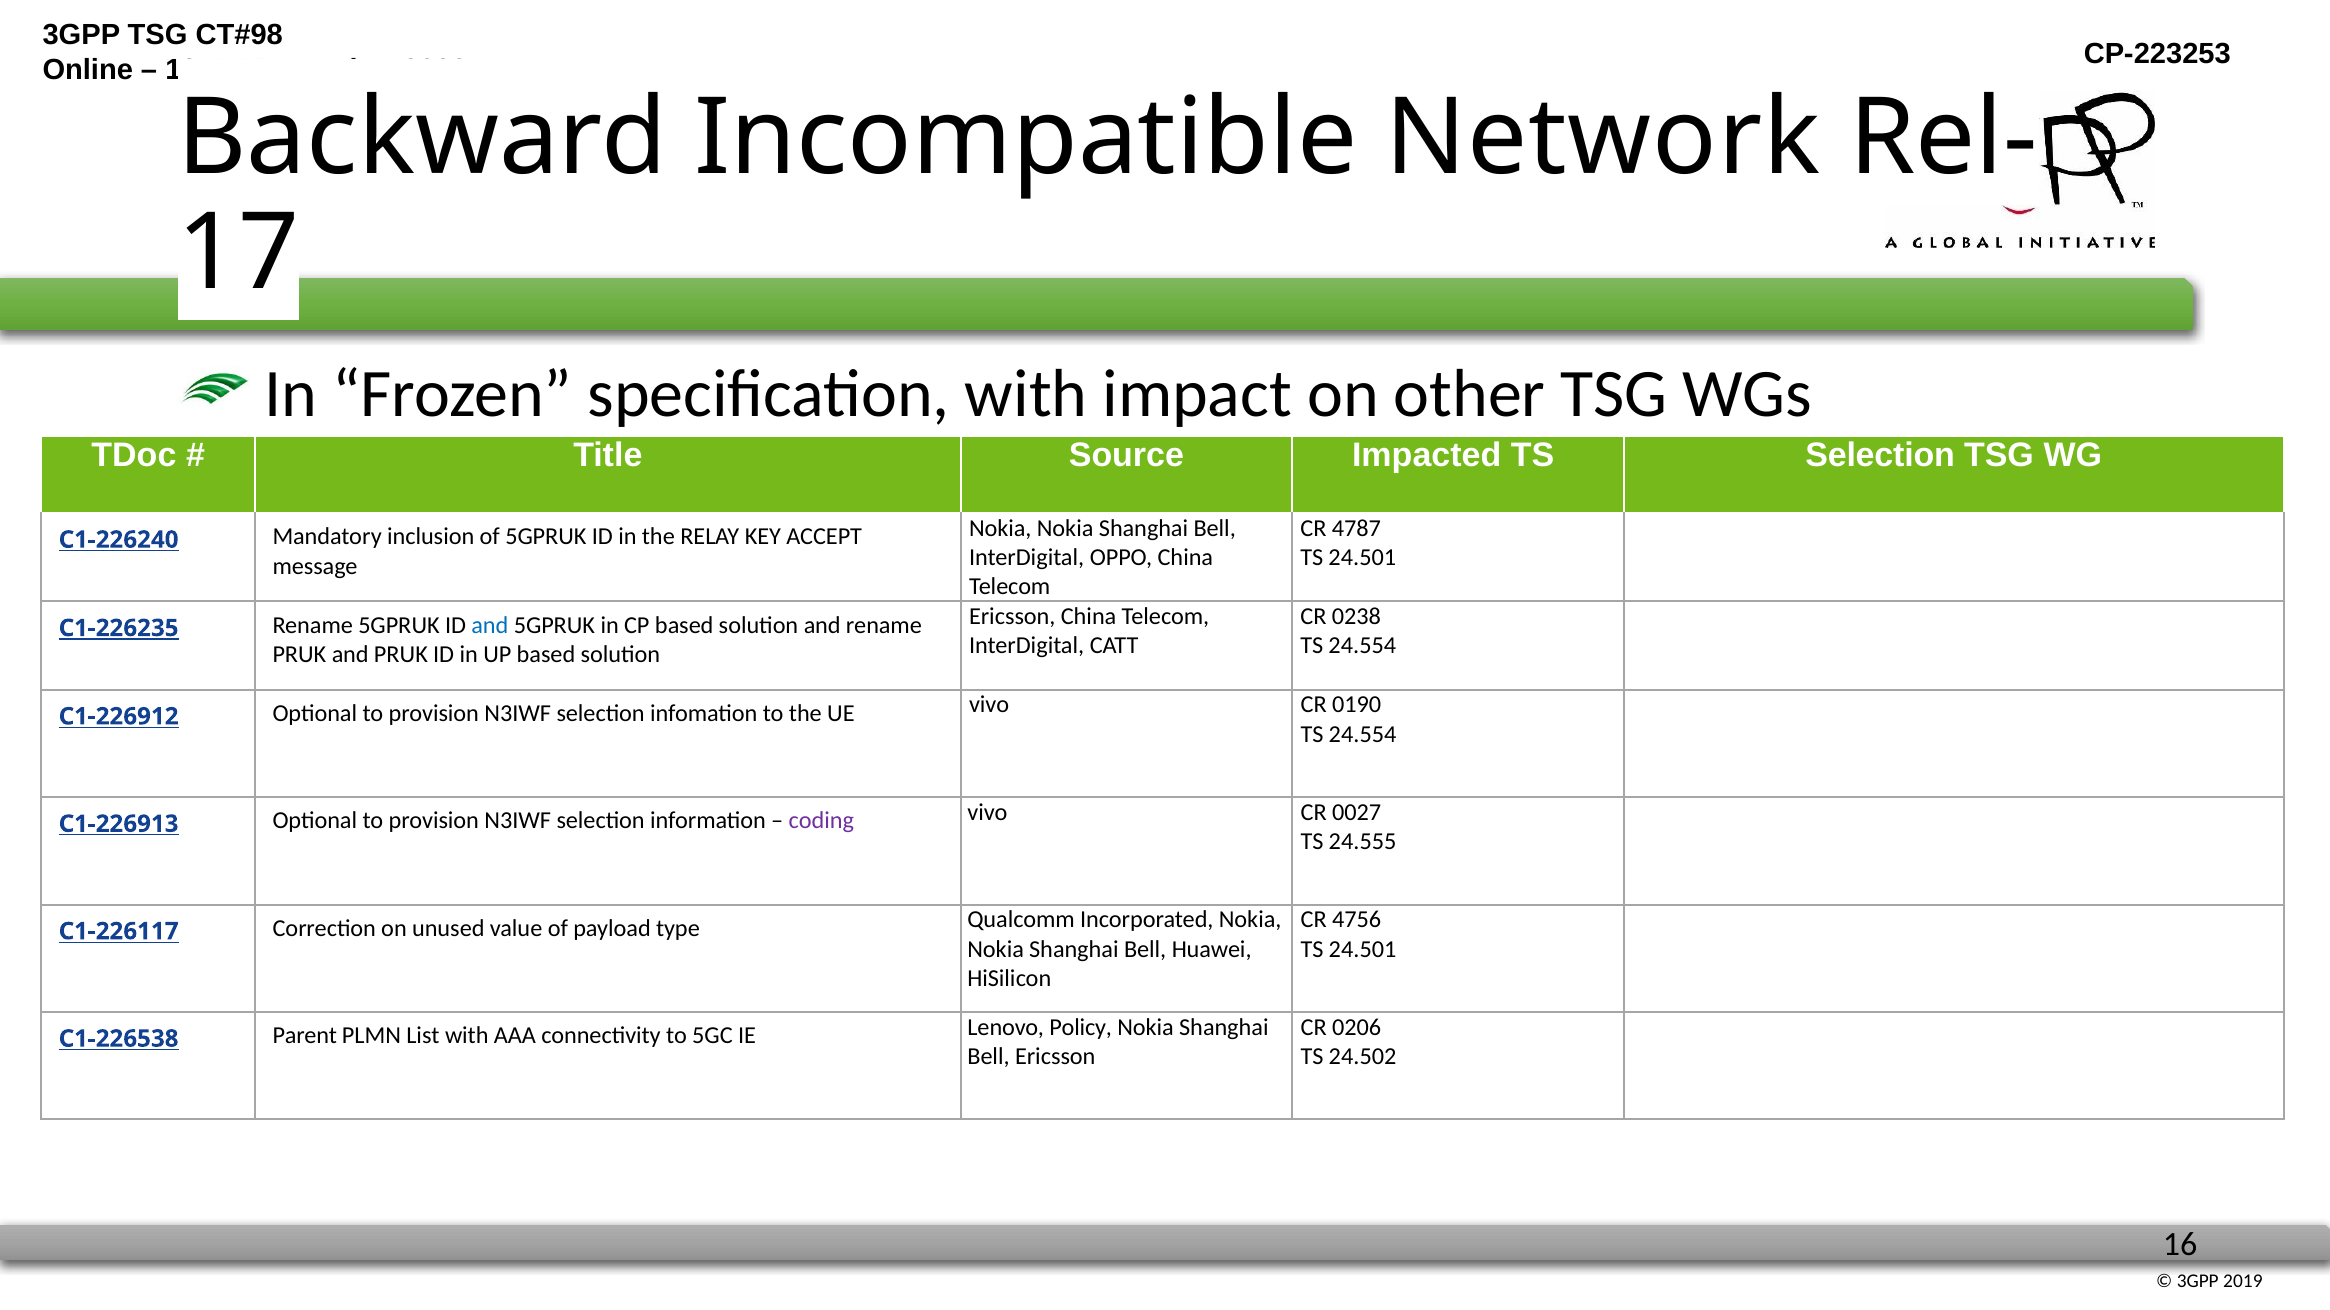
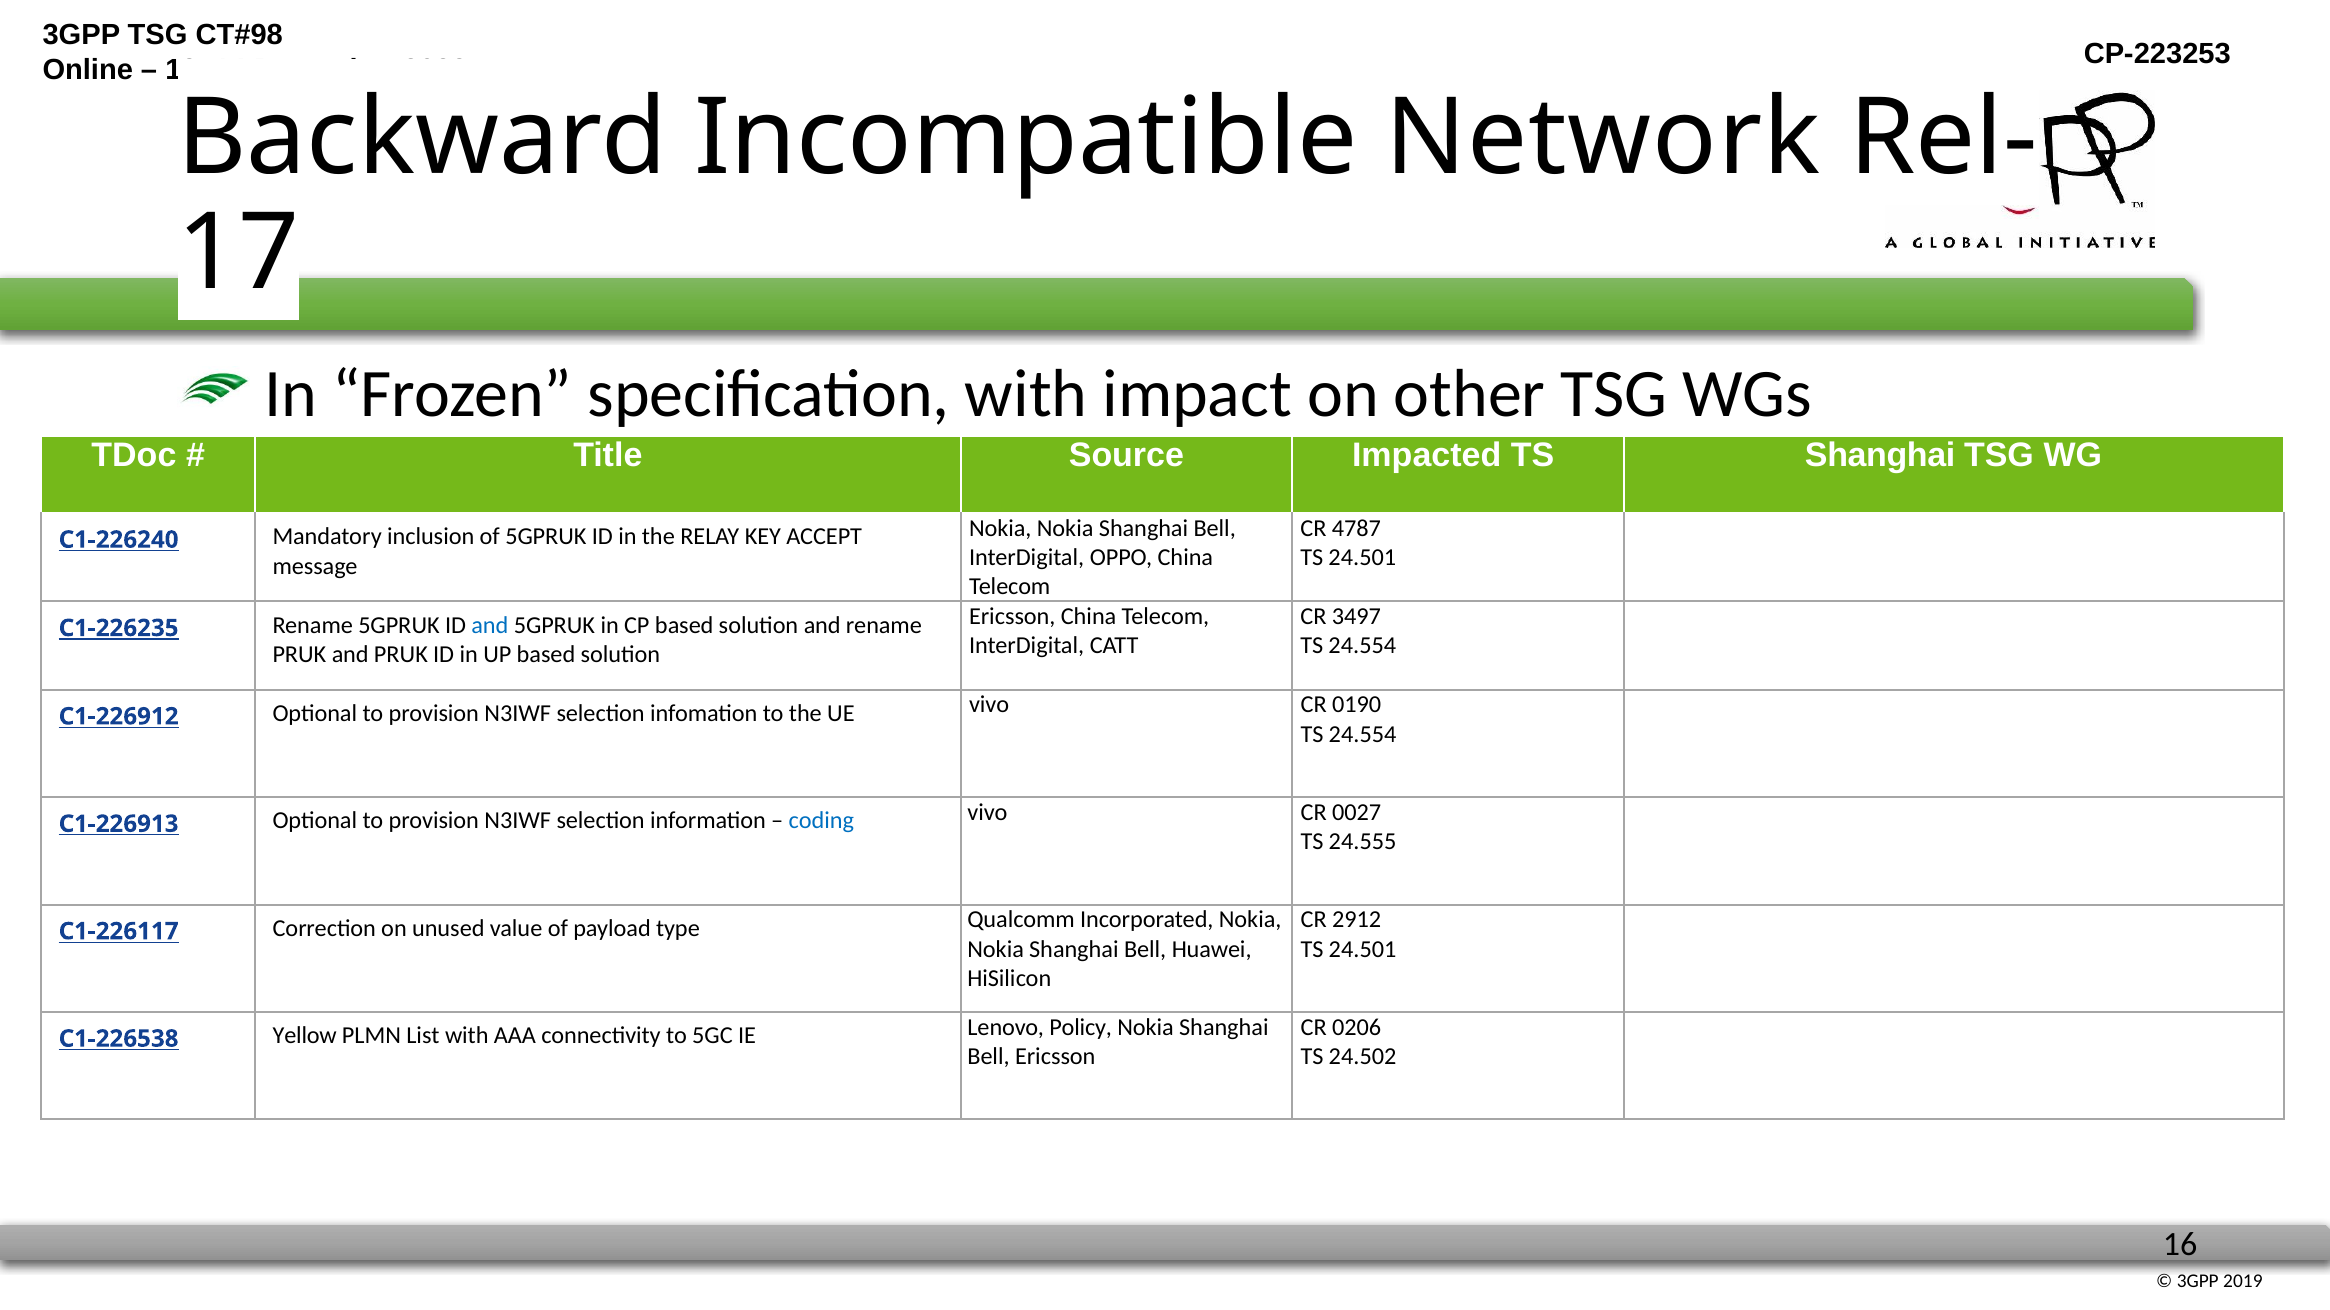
TS Selection: Selection -> Shanghai (1880, 456)
0238: 0238 -> 3497 (1356, 617)
coding colour: purple -> blue (821, 821)
4756: 4756 -> 2912 (1357, 920)
Parent: Parent -> Yellow (305, 1036)
